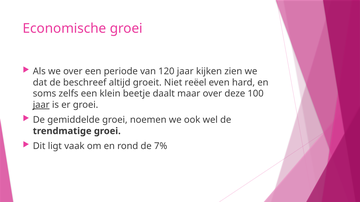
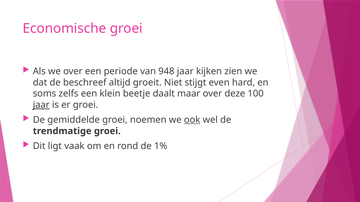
120: 120 -> 948 (166, 71)
reëel: reëel -> stijgt (195, 83)
ook underline: none -> present (192, 120)
7%: 7% -> 1% (161, 146)
